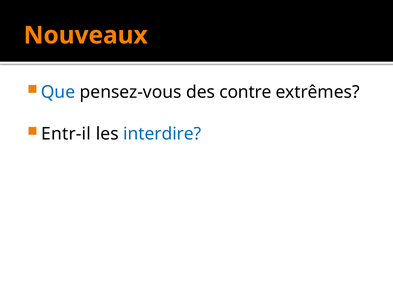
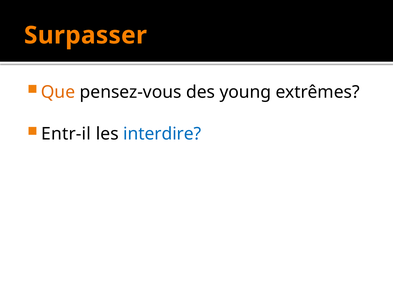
Nouveaux: Nouveaux -> Surpasser (85, 35)
Que colour: blue -> orange (58, 92)
contre: contre -> young (245, 92)
